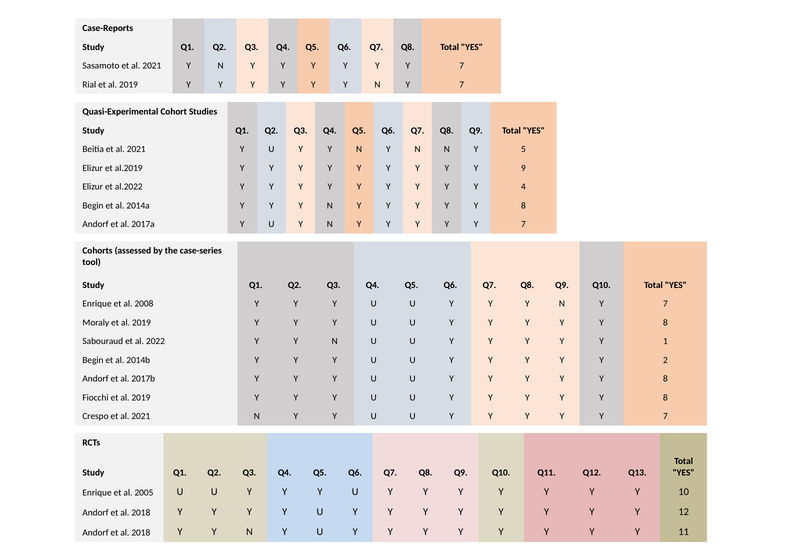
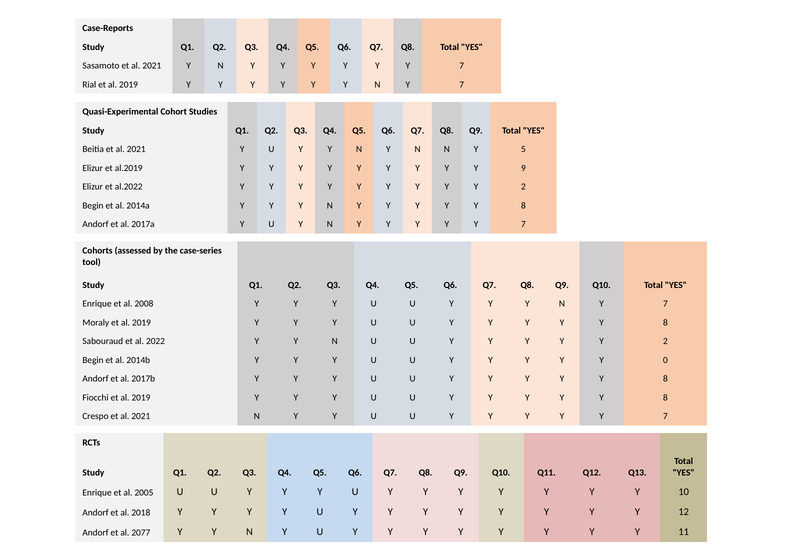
4: 4 -> 2 (523, 187)
1: 1 -> 2 (665, 341)
2: 2 -> 0 (665, 360)
2018: 2018 -> 2077 (141, 533)
